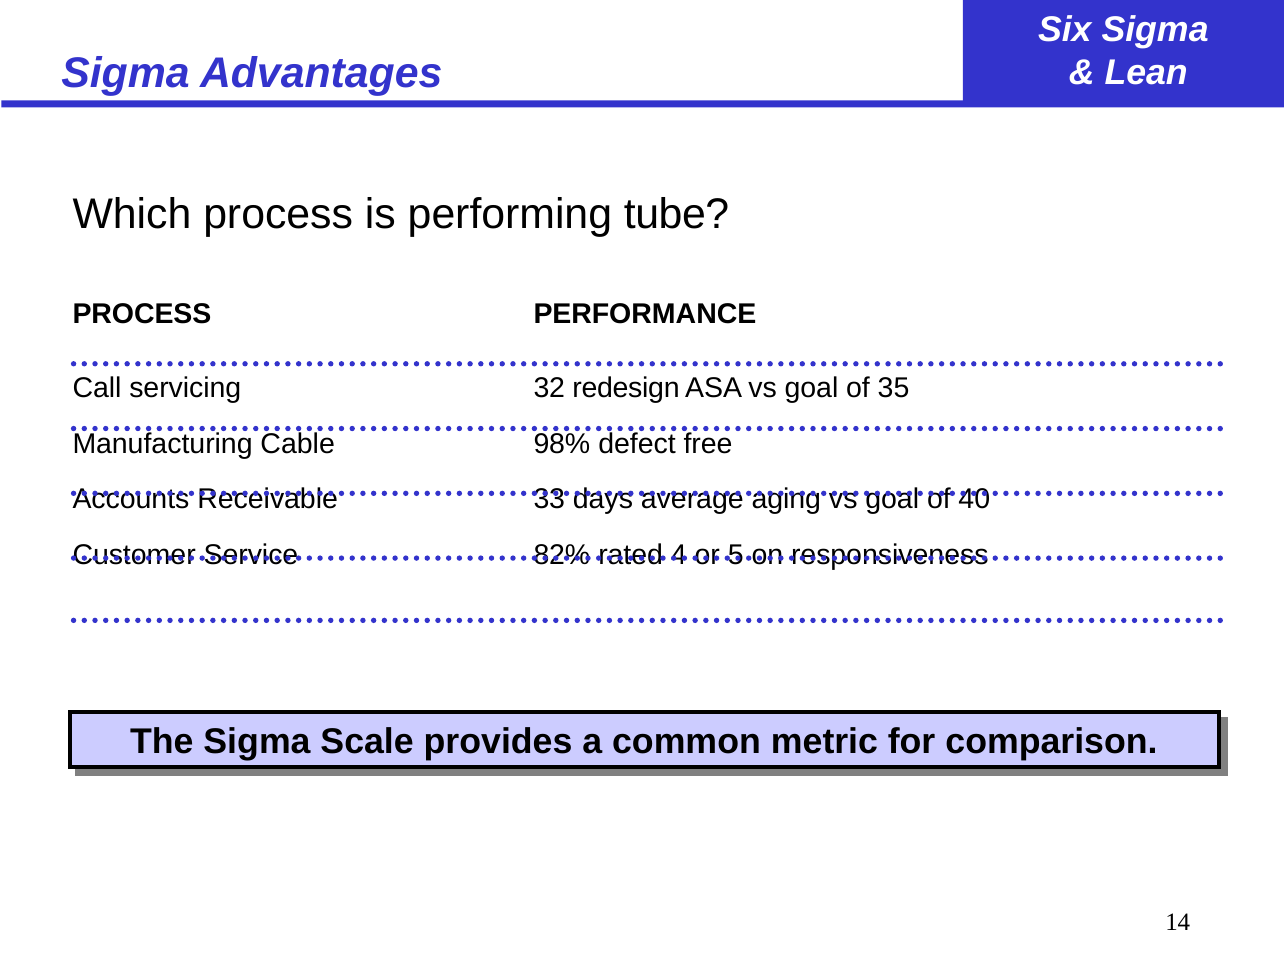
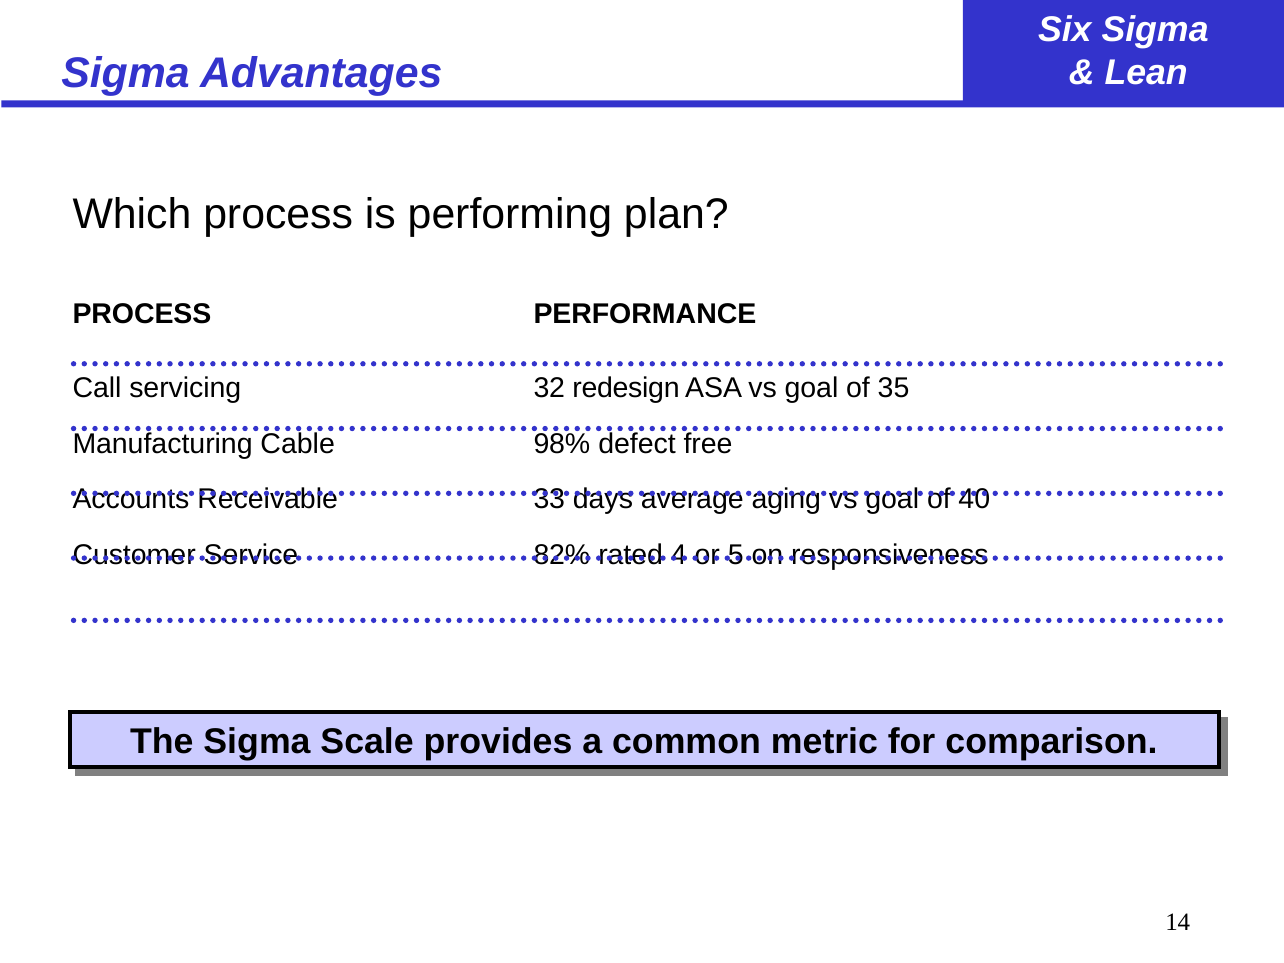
tube: tube -> plan (676, 214)
